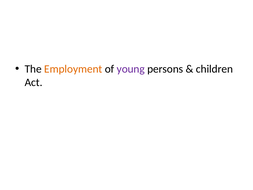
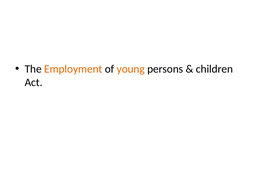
young colour: purple -> orange (131, 69)
